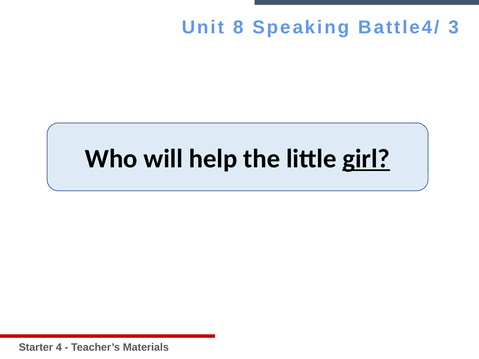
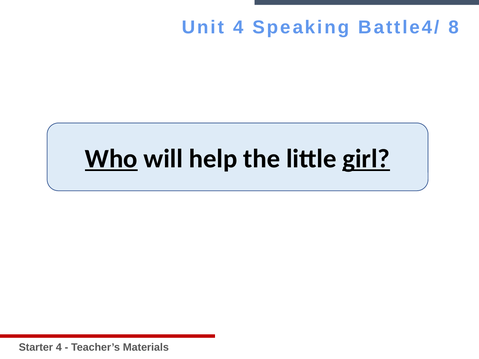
Unit 8: 8 -> 4 (238, 27)
3: 3 -> 8 (454, 27)
Who underline: none -> present (111, 159)
